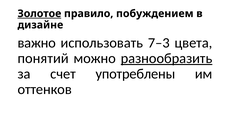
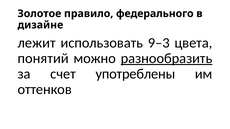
Золотое underline: present -> none (39, 14)
побуждением: побуждением -> федерального (155, 14)
важно: важно -> лежит (37, 43)
7–3: 7–3 -> 9–3 (159, 43)
